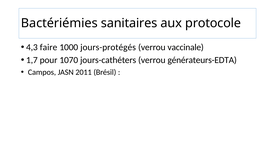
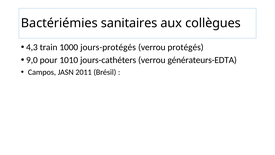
protocole: protocole -> collègues (213, 23)
faire: faire -> train (49, 47)
vaccinale: vaccinale -> protégés (186, 47)
1,7: 1,7 -> 9,0 (32, 60)
1070: 1070 -> 1010 (69, 60)
